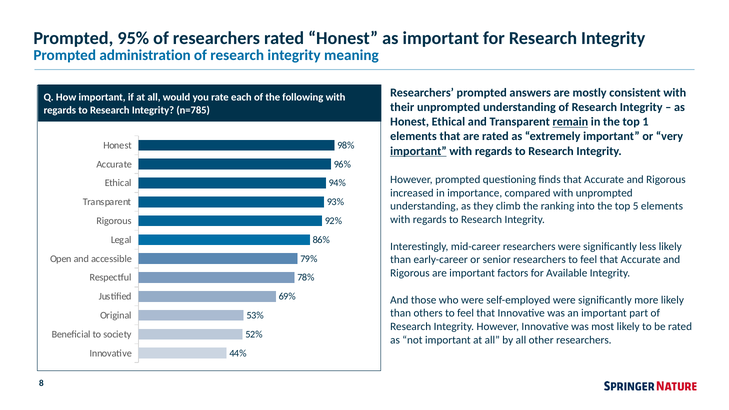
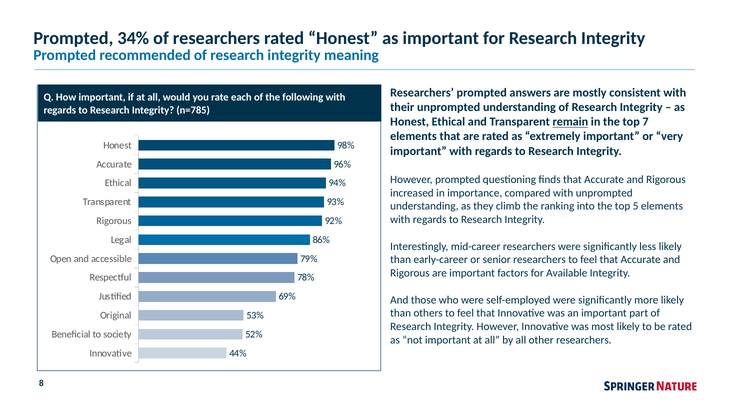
95%: 95% -> 34% (133, 38)
administration: administration -> recommended (145, 55)
1: 1 -> 7 (646, 122)
important underline: present -> none (418, 151)
